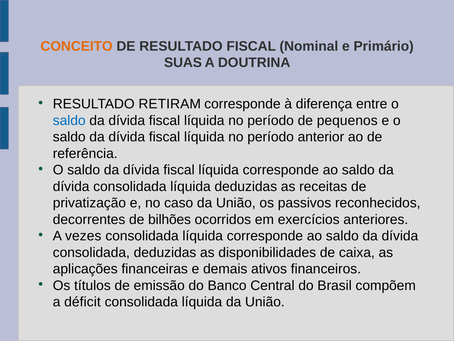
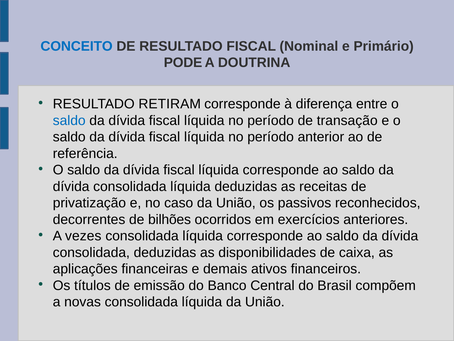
CONCEITO colour: orange -> blue (77, 46)
SUAS: SUAS -> PODE (183, 63)
pequenos: pequenos -> transação (347, 120)
déficit: déficit -> novas (83, 302)
